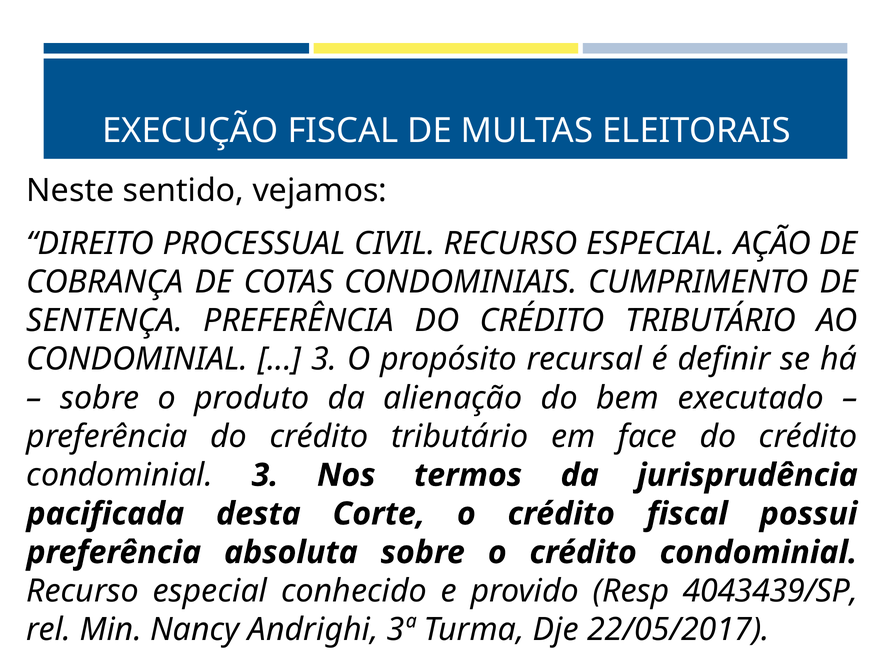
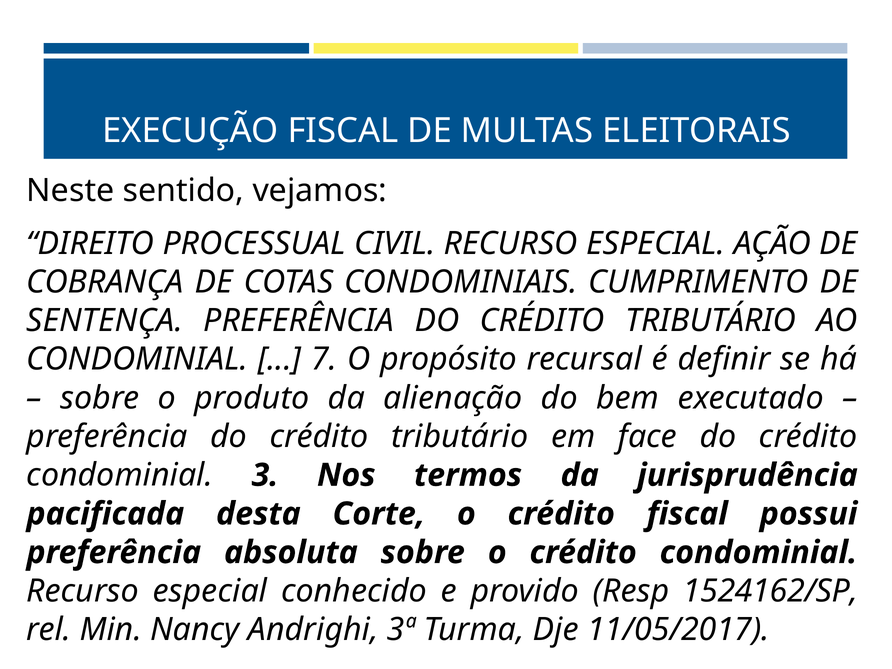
3: 3 -> 7 (324, 359)
4043439/SP: 4043439/SP -> 1524162/SP (770, 591)
22/05/2017: 22/05/2017 -> 11/05/2017 (678, 630)
